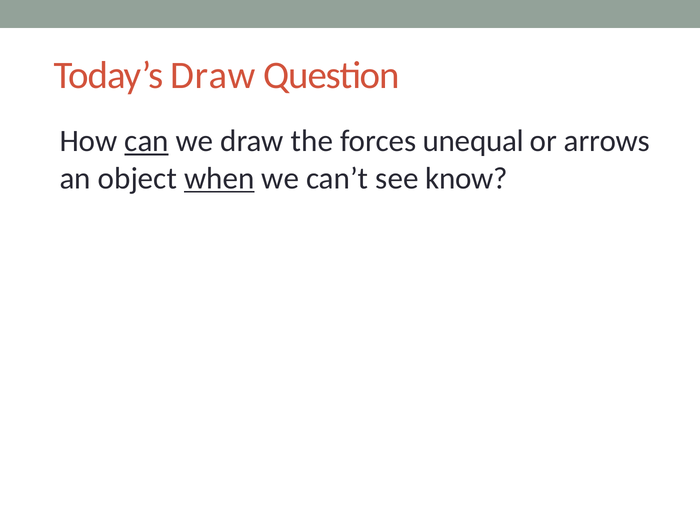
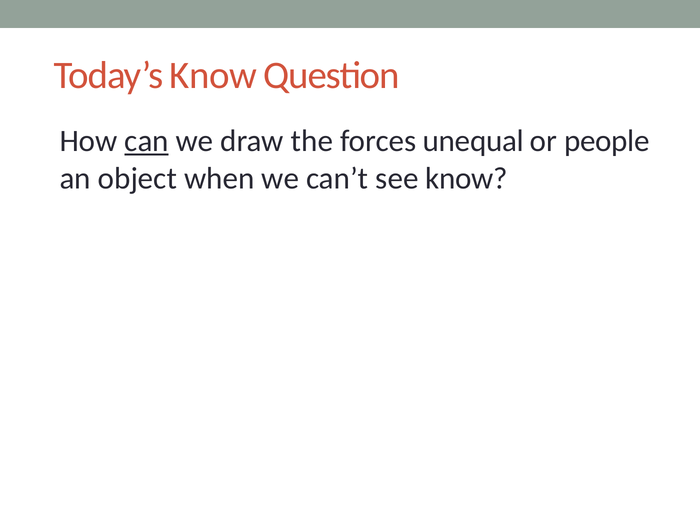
Today’s Draw: Draw -> Know (213, 76)
arrows: arrows -> people (607, 141)
when underline: present -> none (219, 178)
